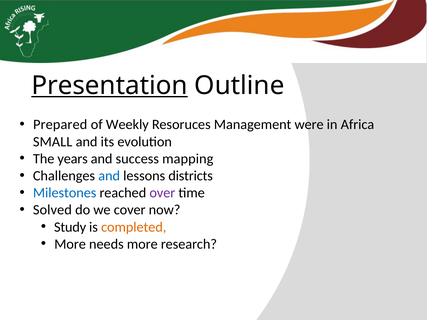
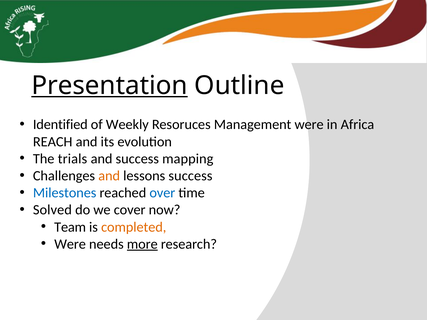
Prepared: Prepared -> Identified (60, 125)
SMALL: SMALL -> REACH (53, 142)
years: years -> trials (72, 159)
and colour: blue -> orange (109, 176)
lessons districts: districts -> success (190, 176)
over colour: purple -> blue (162, 193)
Study: Study -> Team (70, 227)
More: More -> Were (70, 244)
more underline: none -> present (142, 244)
